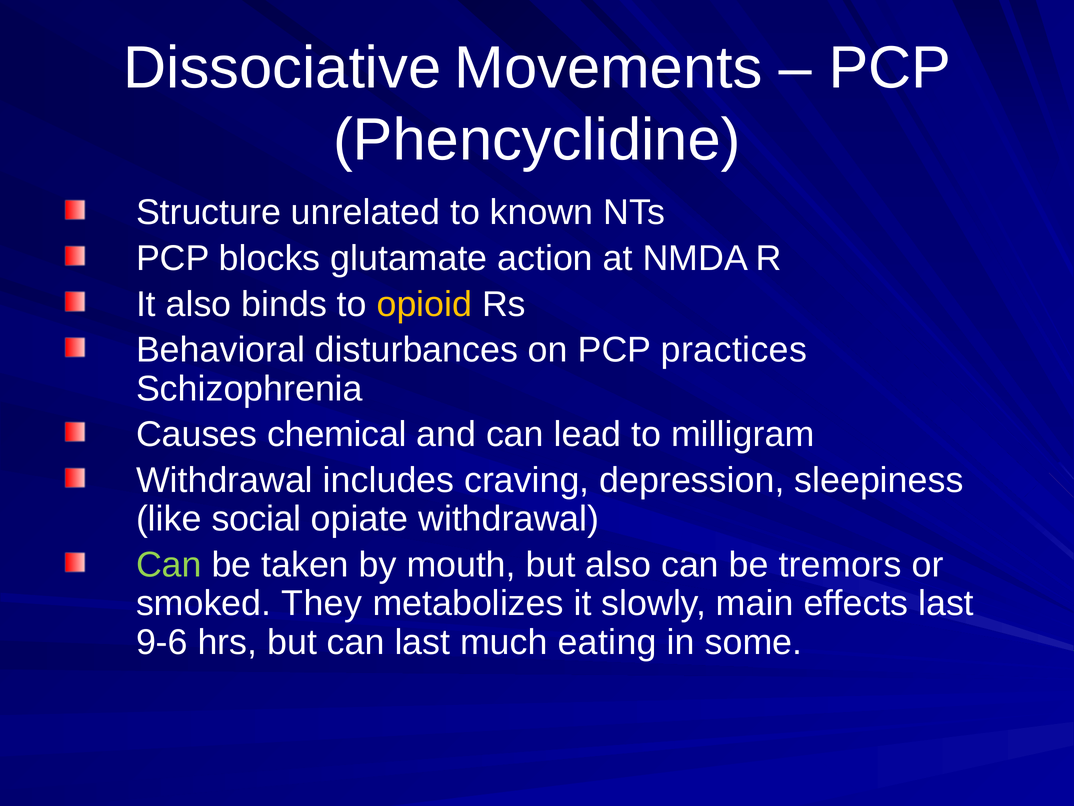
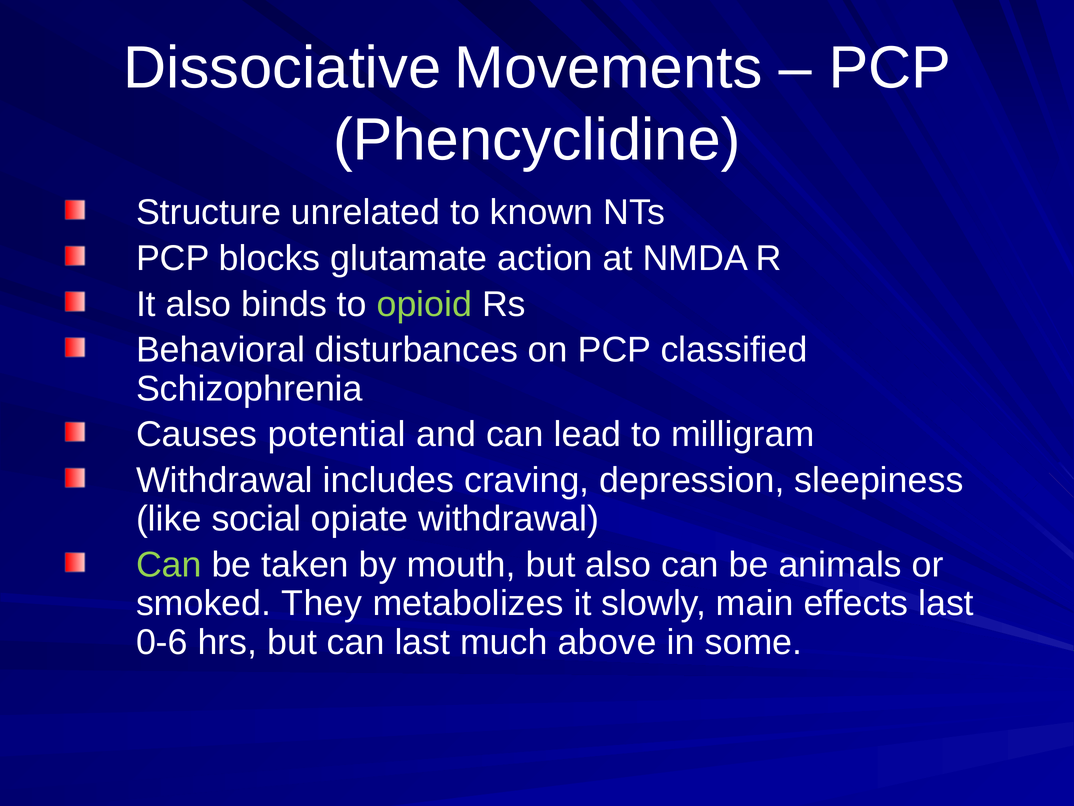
opioid colour: yellow -> light green (424, 304)
practices: practices -> classified (734, 350)
chemical: chemical -> potential (337, 434)
tremors: tremors -> animals (840, 565)
9-6: 9-6 -> 0-6 (162, 642)
eating: eating -> above (607, 642)
